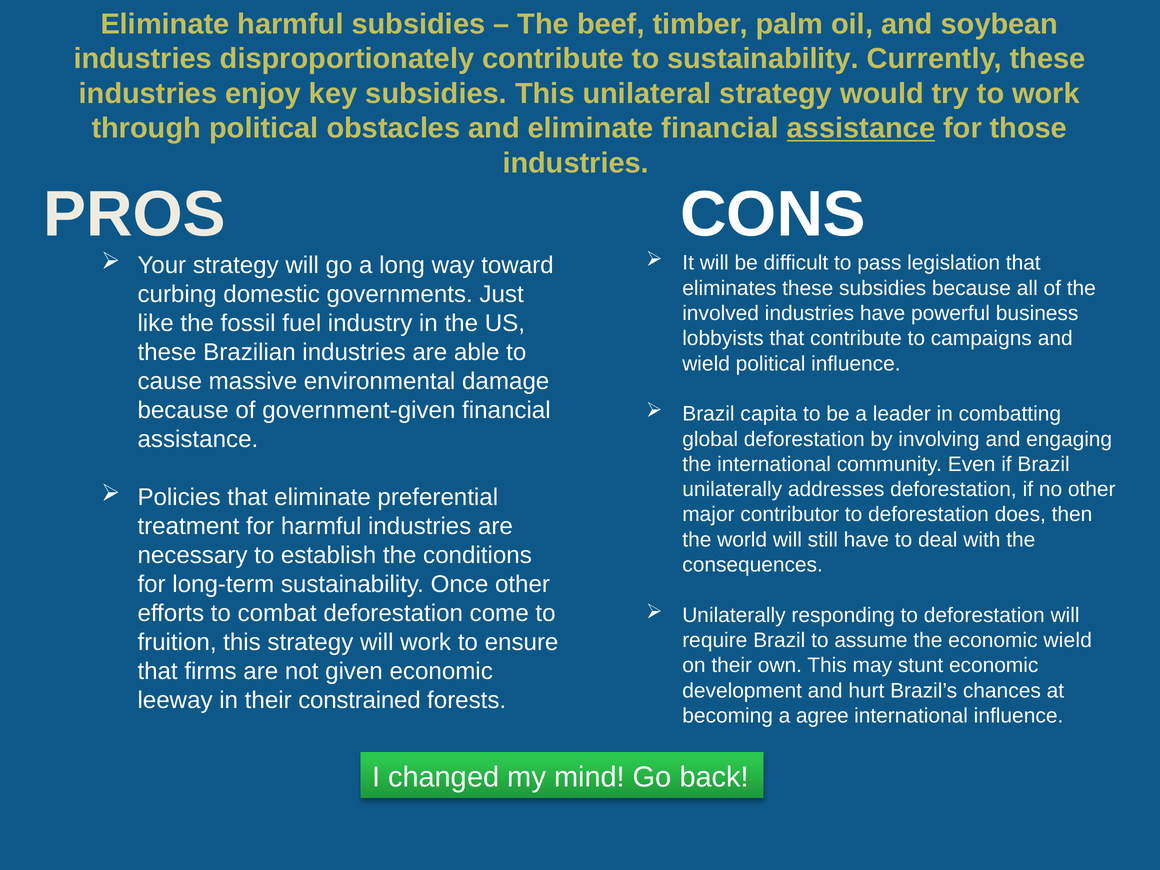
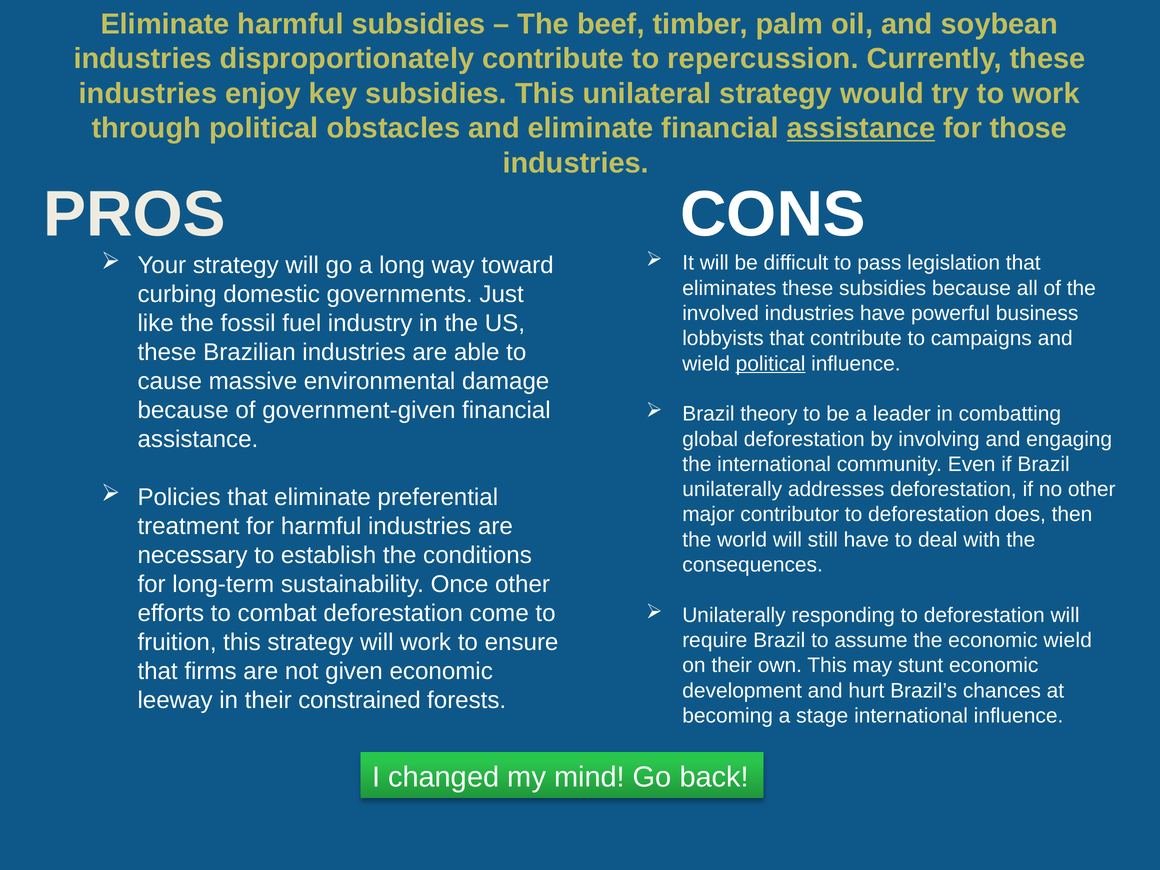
to sustainability: sustainability -> repercussion (763, 59)
political underline: none -> present (771, 364)
capita: capita -> theory (769, 414)
agree: agree -> stage (822, 716)
